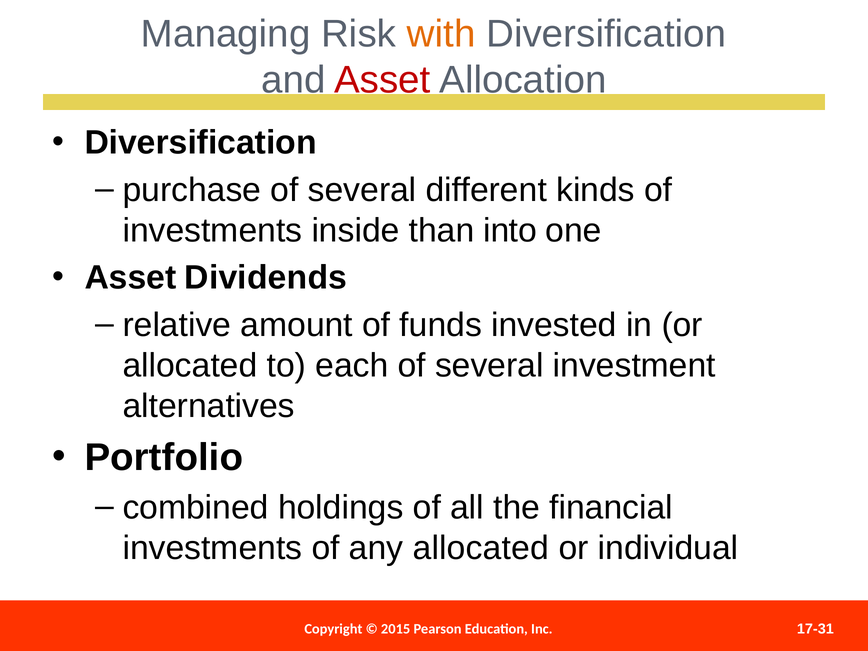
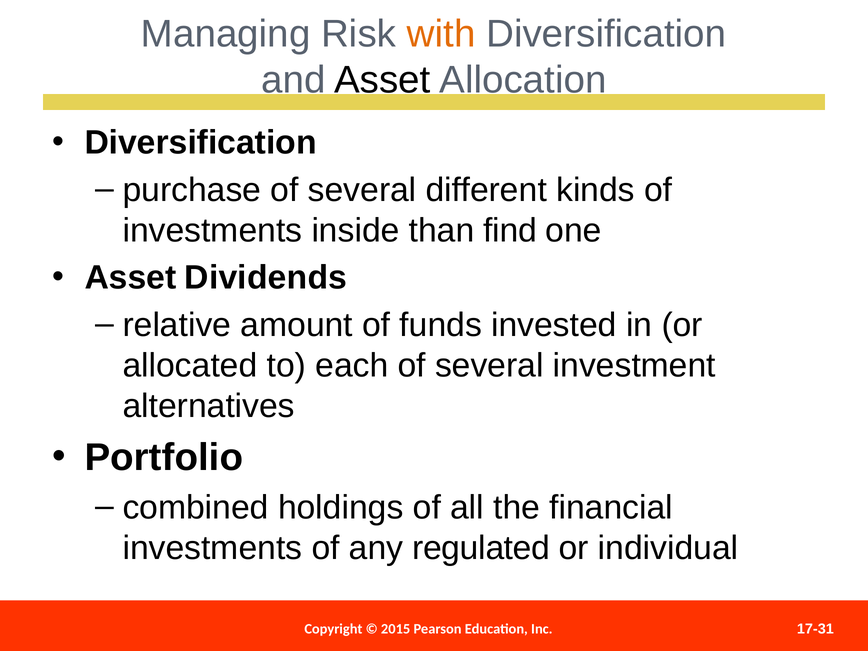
Asset colour: red -> black (382, 80)
into: into -> find (510, 231)
any allocated: allocated -> regulated (481, 548)
